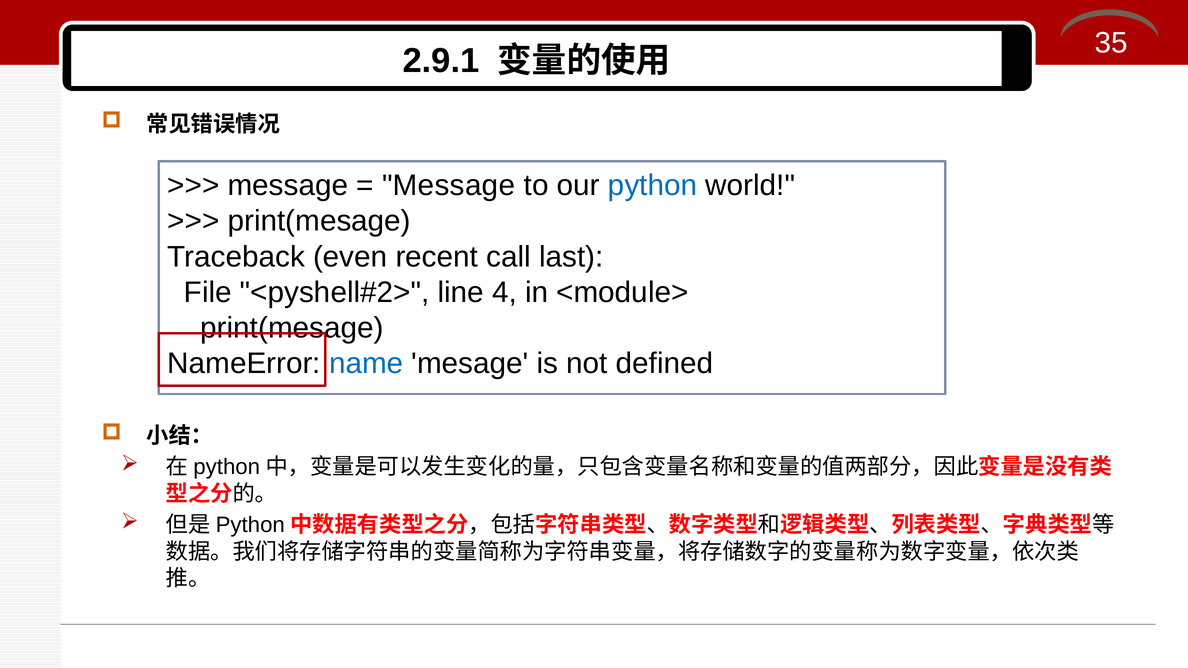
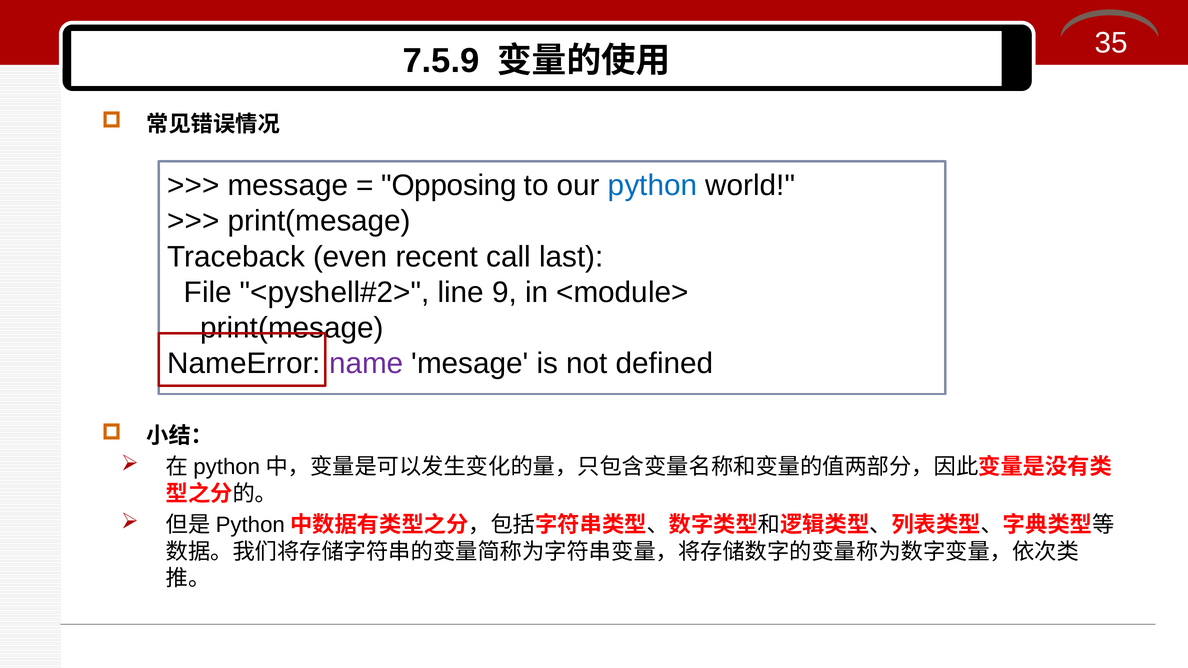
2.9.1: 2.9.1 -> 7.5.9 (441, 61)
Message: Message -> Opposing (449, 186)
4: 4 -> 9 (504, 293)
name colour: blue -> purple (366, 364)
